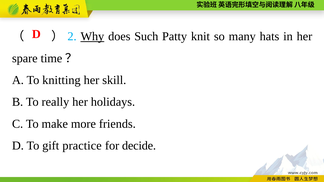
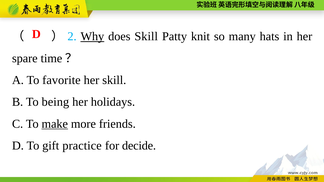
does Such: Such -> Skill (146, 36)
knitting: knitting -> favorite (61, 80)
really: really -> being (55, 102)
make underline: none -> present (55, 124)
